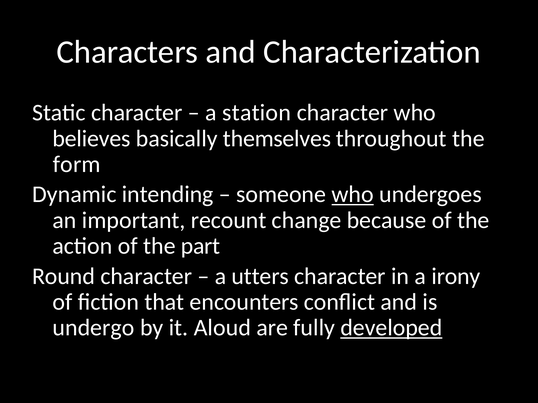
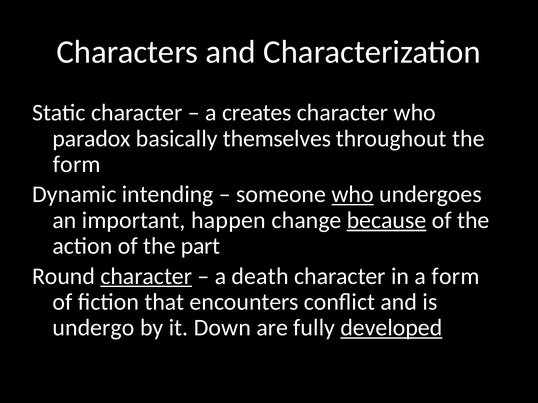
station: station -> creates (257, 113)
believes: believes -> paradox (92, 139)
recount: recount -> happen (228, 221)
because underline: none -> present (387, 221)
character underline: none -> present (146, 277)
utters: utters -> death (260, 277)
a irony: irony -> form (456, 277)
Aloud: Aloud -> Down (222, 328)
